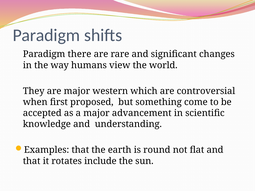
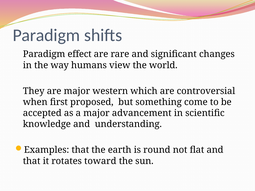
there: there -> effect (80, 54)
include: include -> toward (100, 161)
